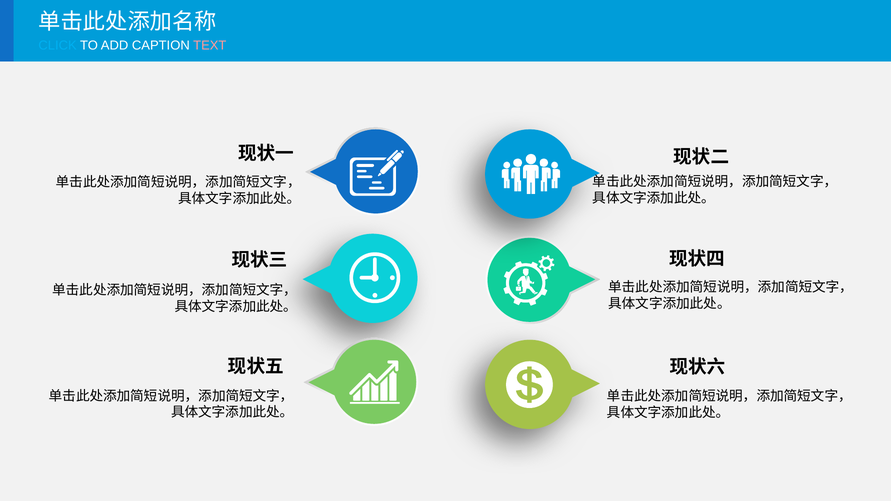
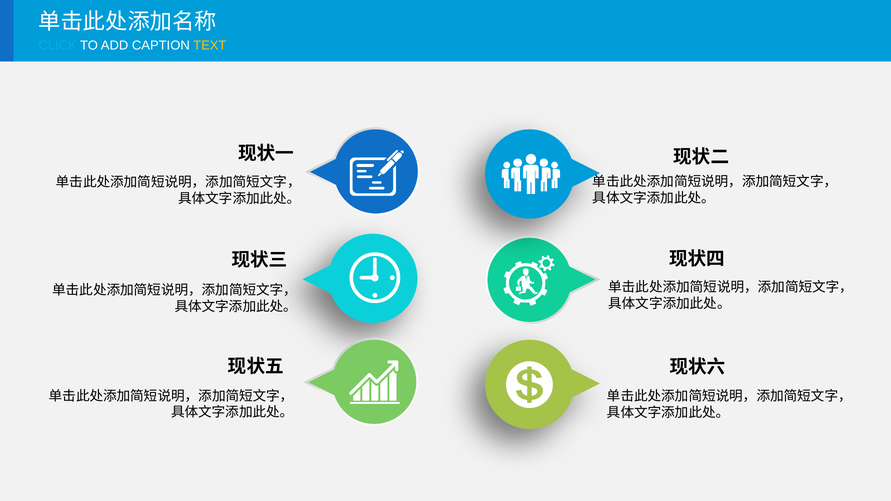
TEXT colour: pink -> yellow (210, 46)
